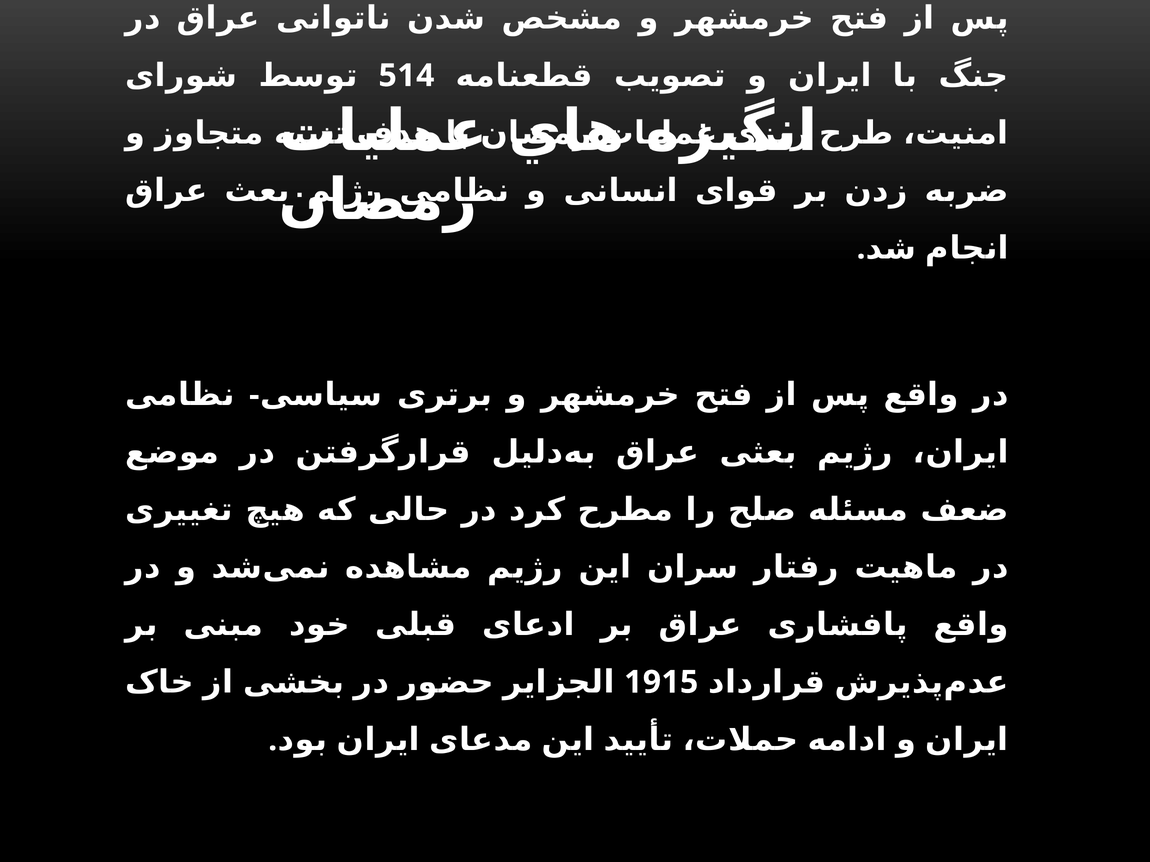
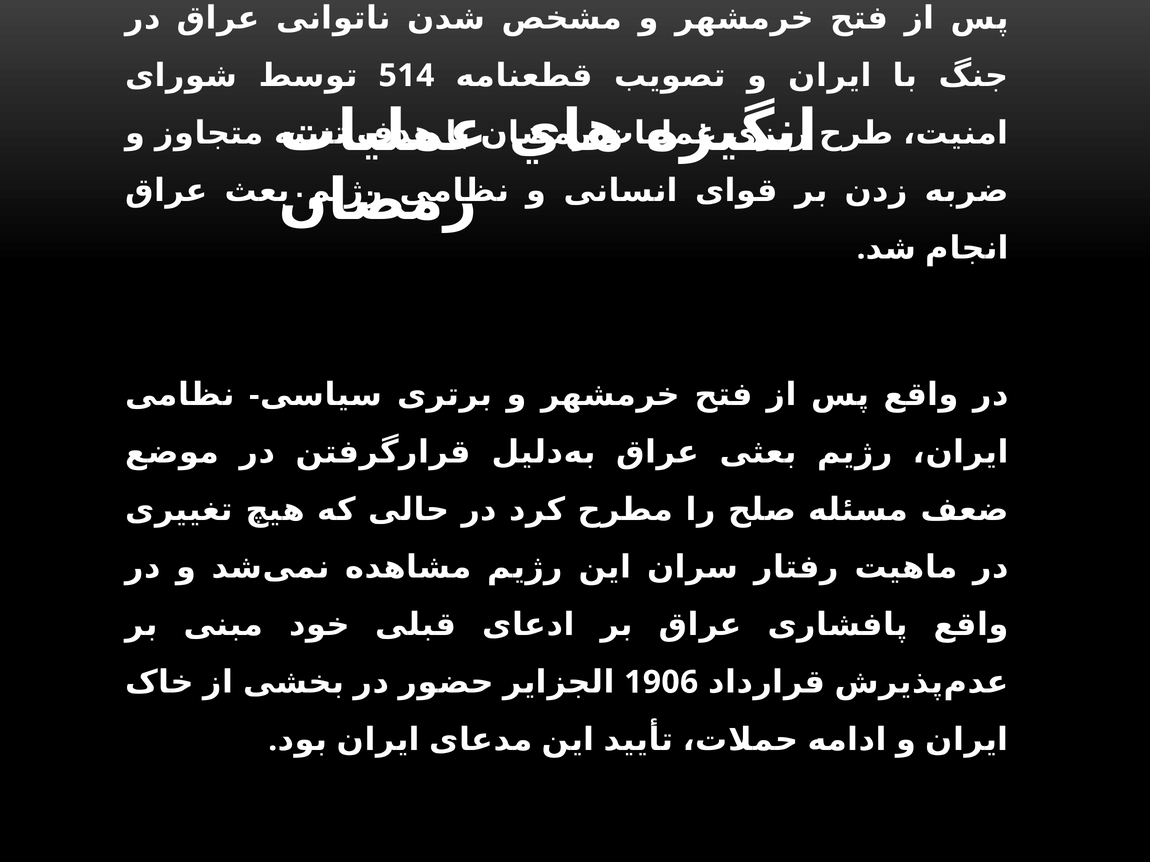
1915: 1915 -> 1906 (661, 683)
